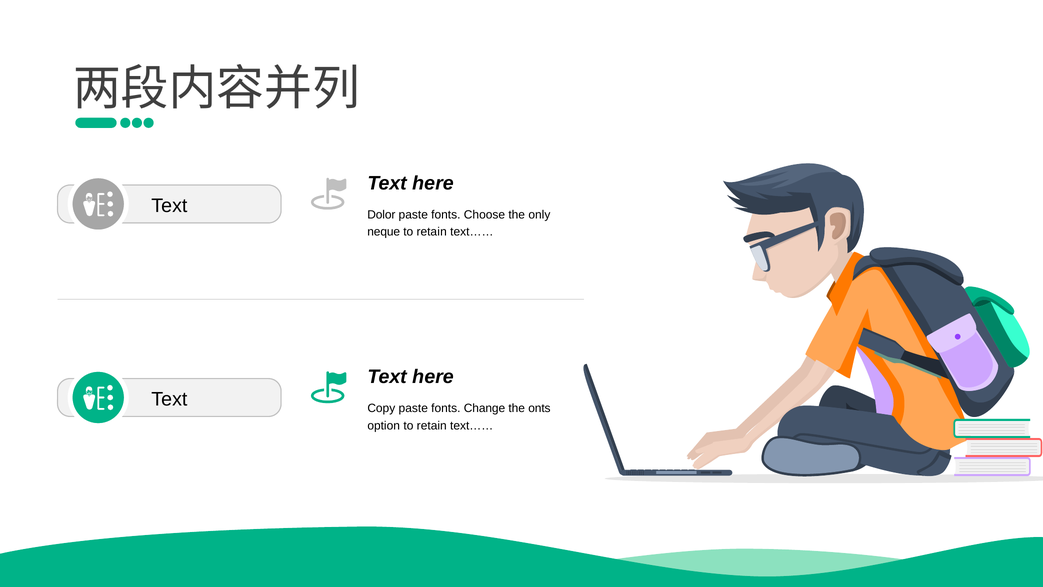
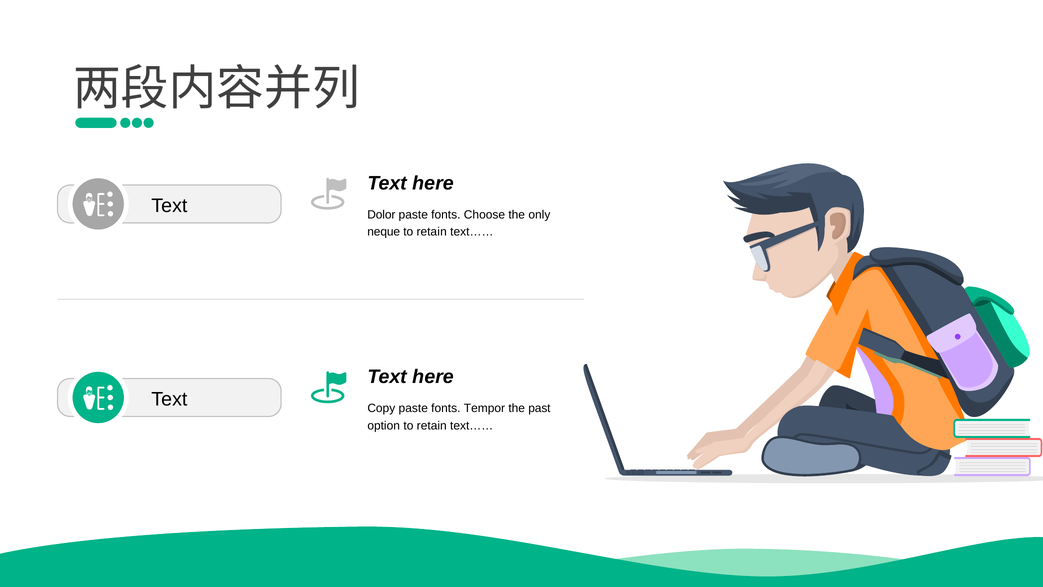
Change: Change -> Tempor (484, 408)
onts: onts -> past (539, 408)
